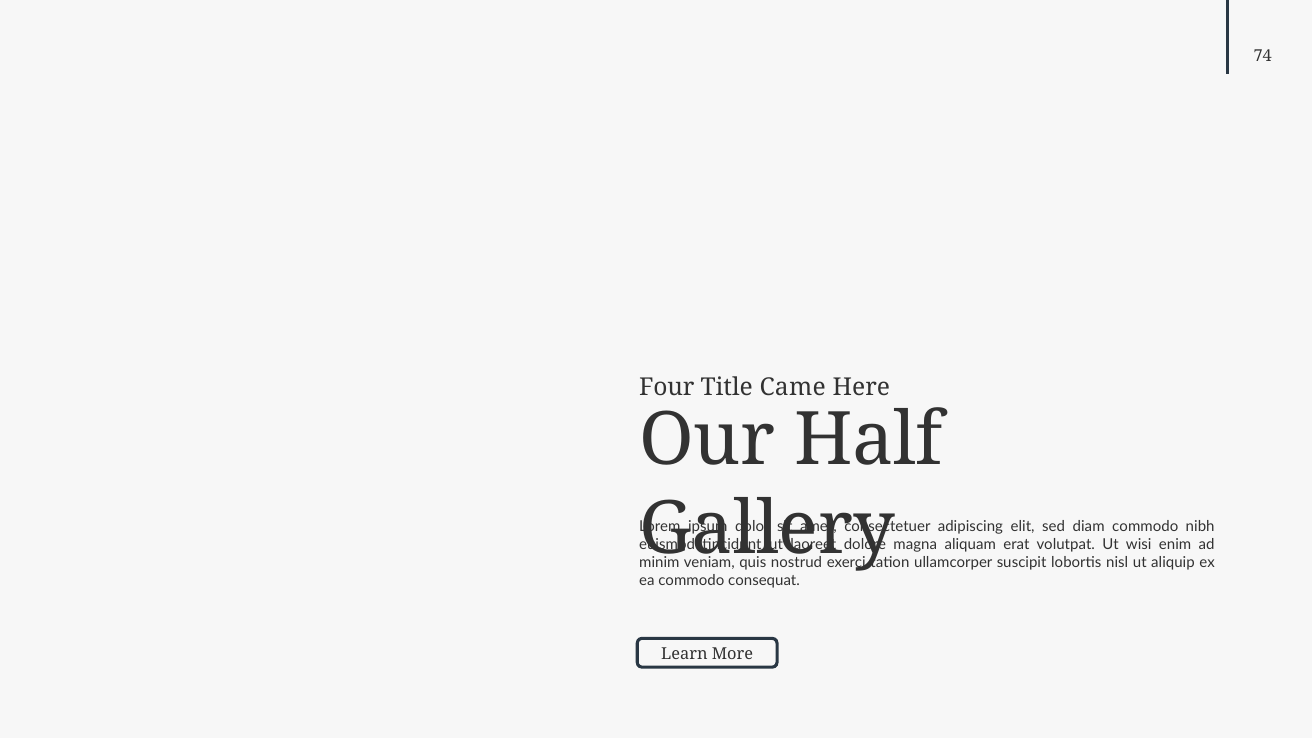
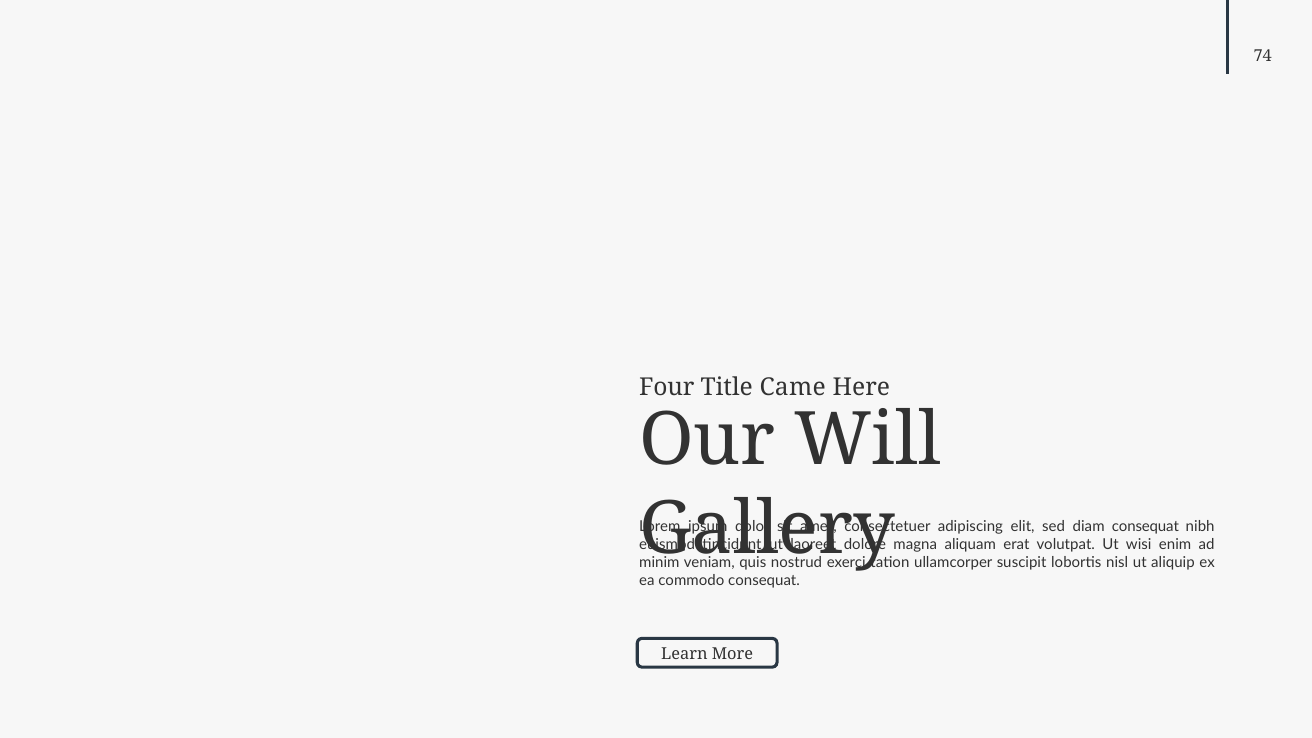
Half: Half -> Will (868, 440)
diam commodo: commodo -> consequat (1145, 526)
